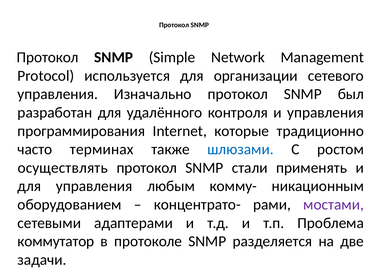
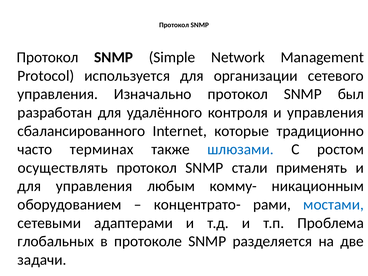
программирования: программирования -> сбалансированного (81, 131)
мостами colour: purple -> blue (334, 205)
коммутатор: коммутатор -> глобальных (56, 241)
